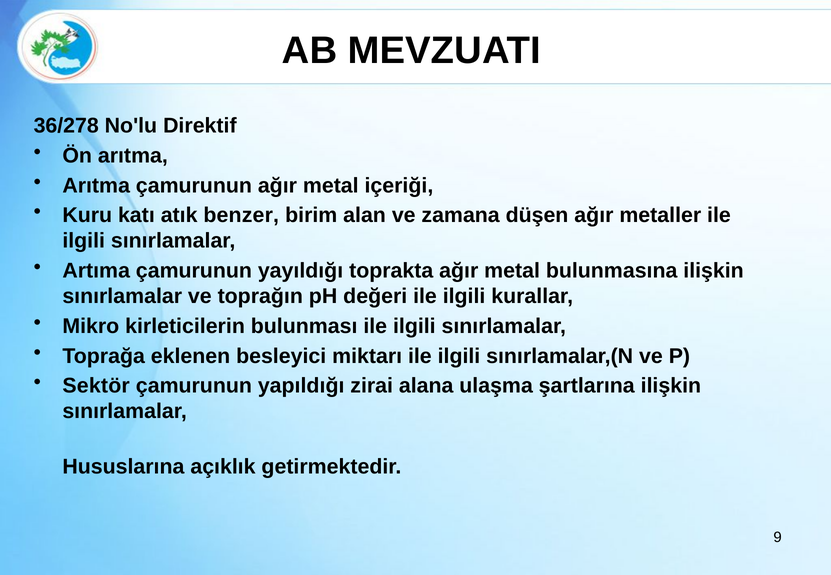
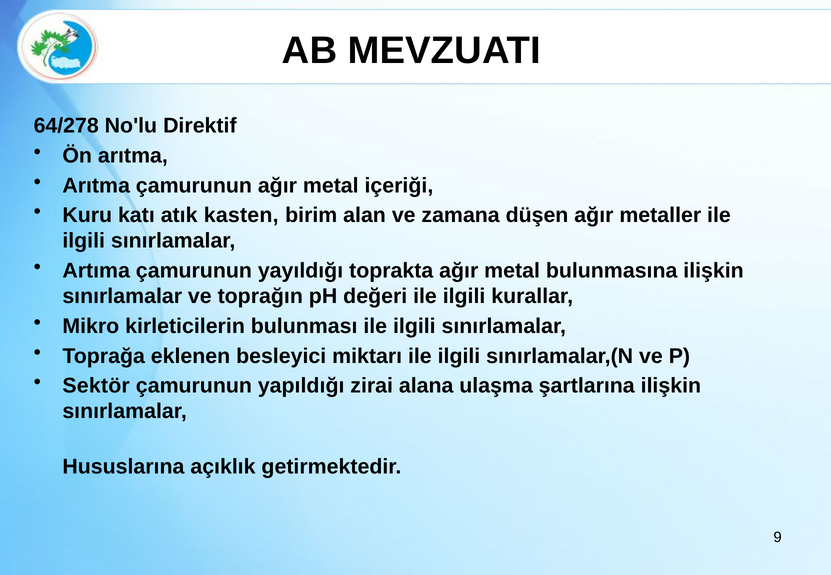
36/278: 36/278 -> 64/278 (66, 126)
benzer: benzer -> kasten (241, 216)
